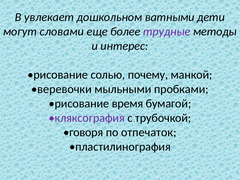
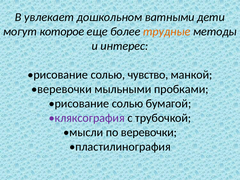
словами: словами -> которое (62, 32)
трудные colour: purple -> orange (167, 32)
почему: почему -> чувство (148, 75)
время: время -> солью (127, 104)
говоря: говоря -> мысли (83, 132)
по отпечаток: отпечаток -> веревочки (149, 132)
